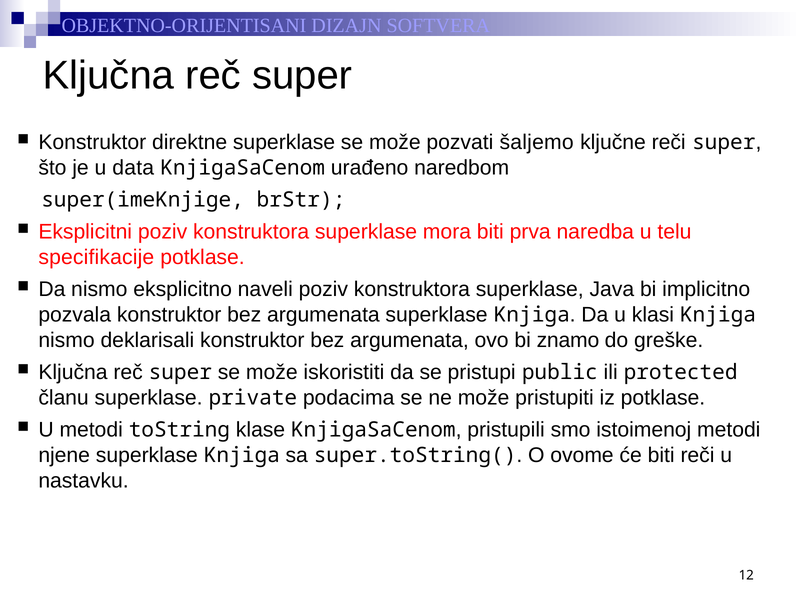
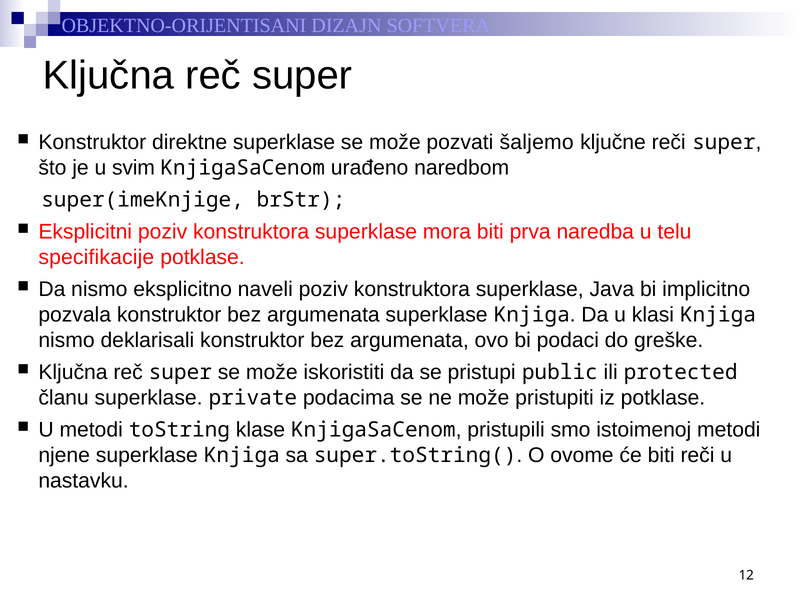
data: data -> svim (133, 167)
znamo: znamo -> podaci (568, 340)
